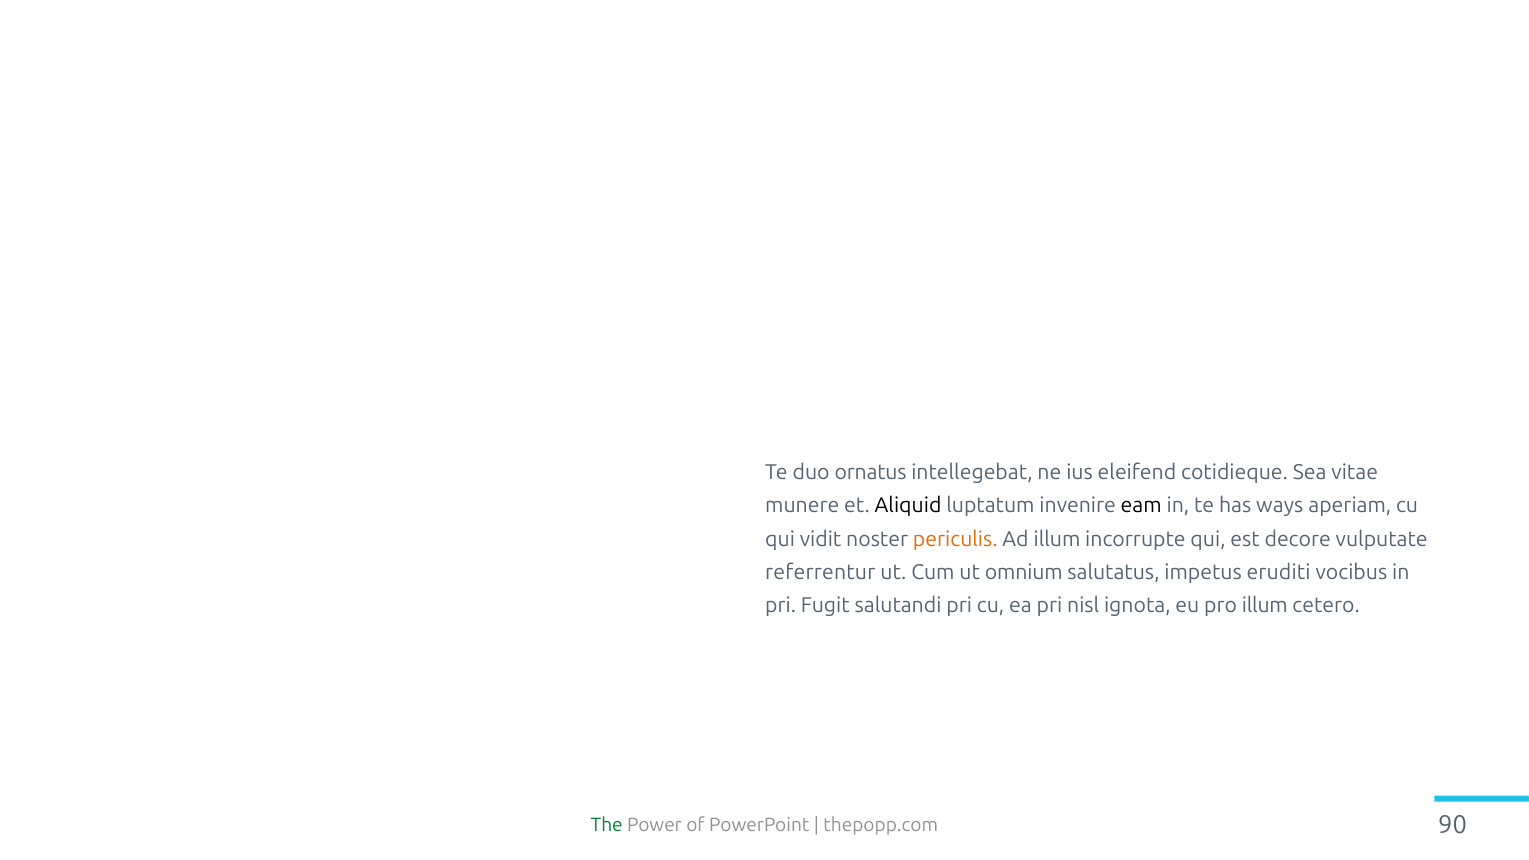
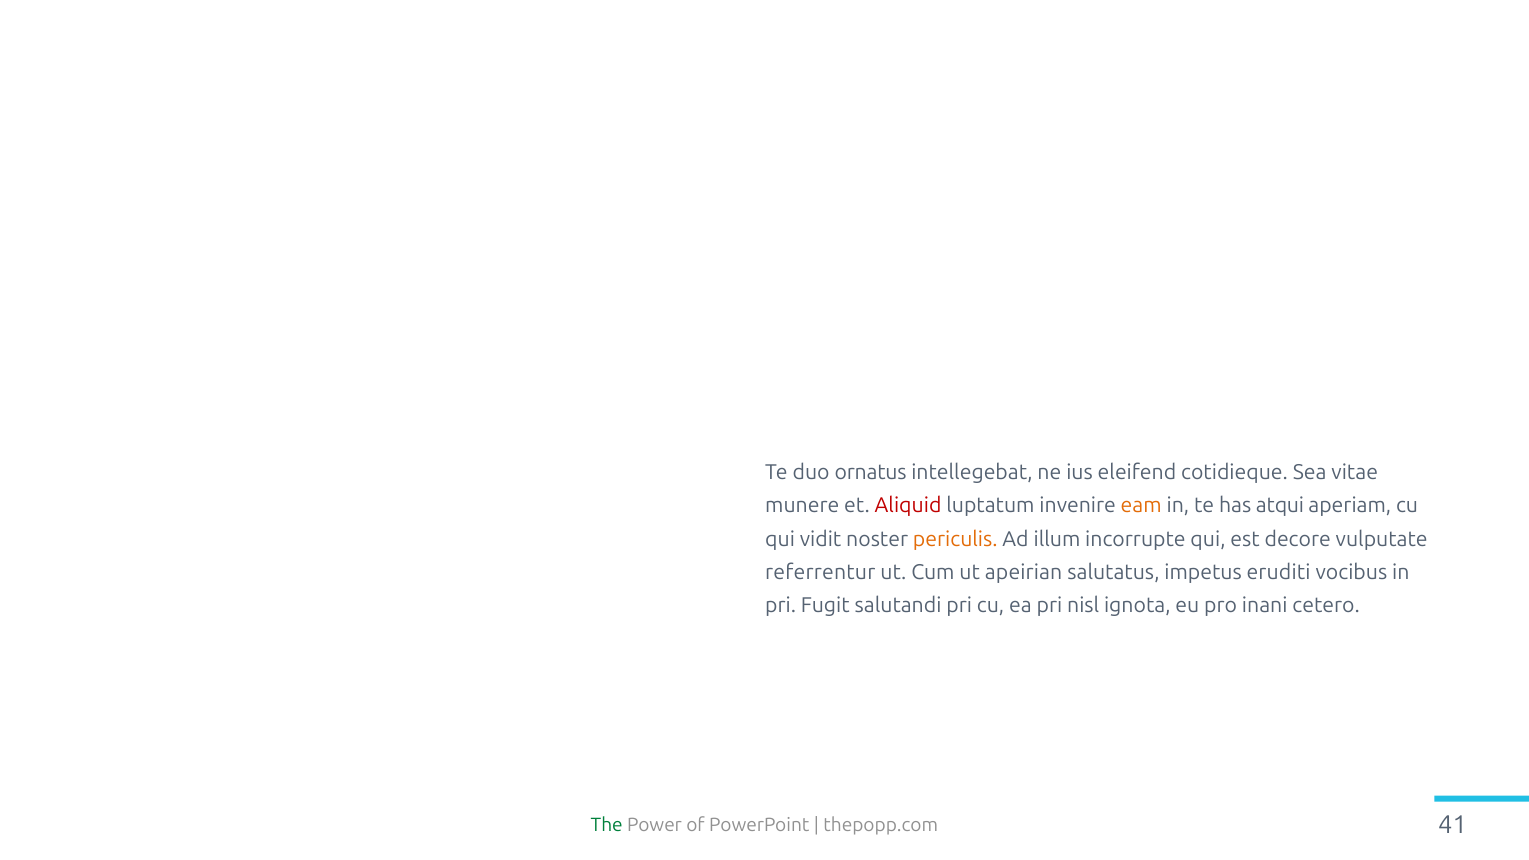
Aliquid colour: black -> red (908, 506)
eam colour: black -> orange (1141, 506)
ways: ways -> atqui (1280, 506)
omnium: omnium -> apeirian (1024, 572)
pro illum: illum -> inani (1265, 605)
90: 90 -> 41 (1453, 825)
